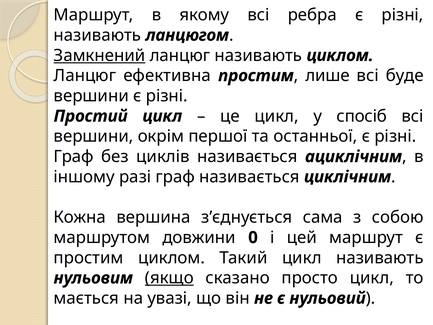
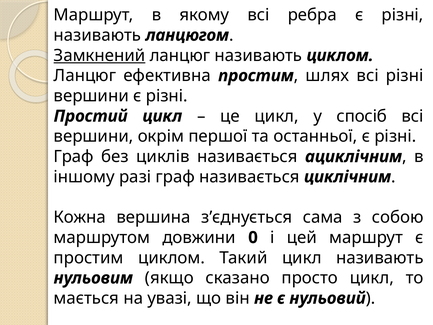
лише: лише -> шлях (327, 76)
всі буде: буде -> різні (405, 76)
якщо underline: present -> none (169, 278)
